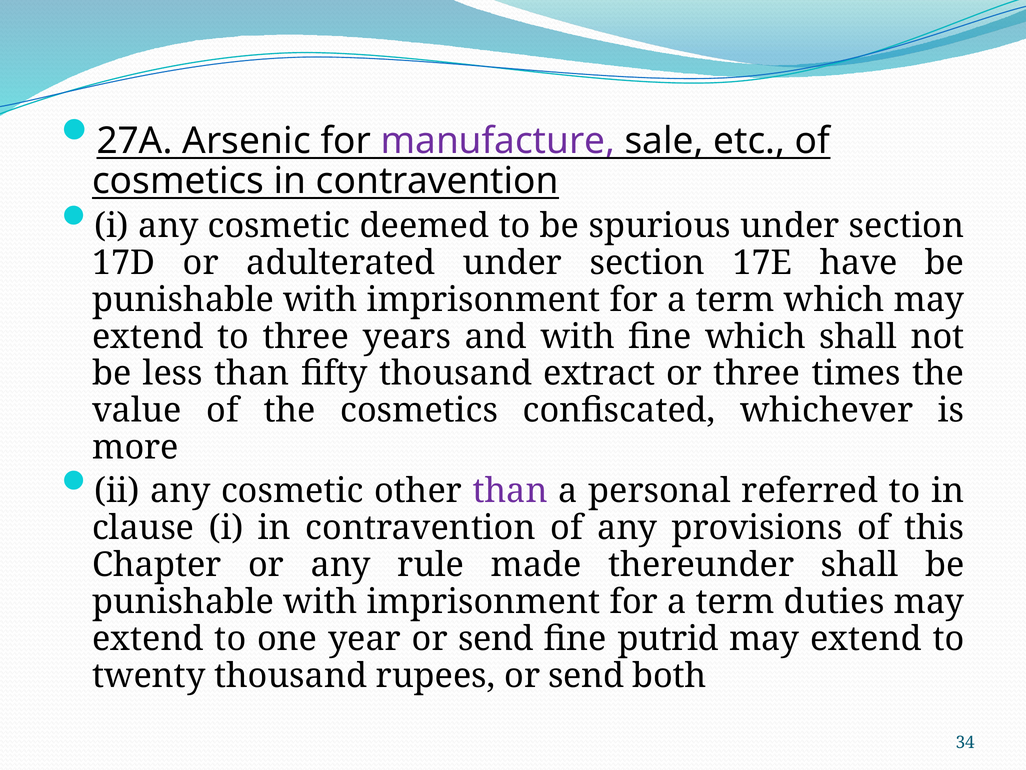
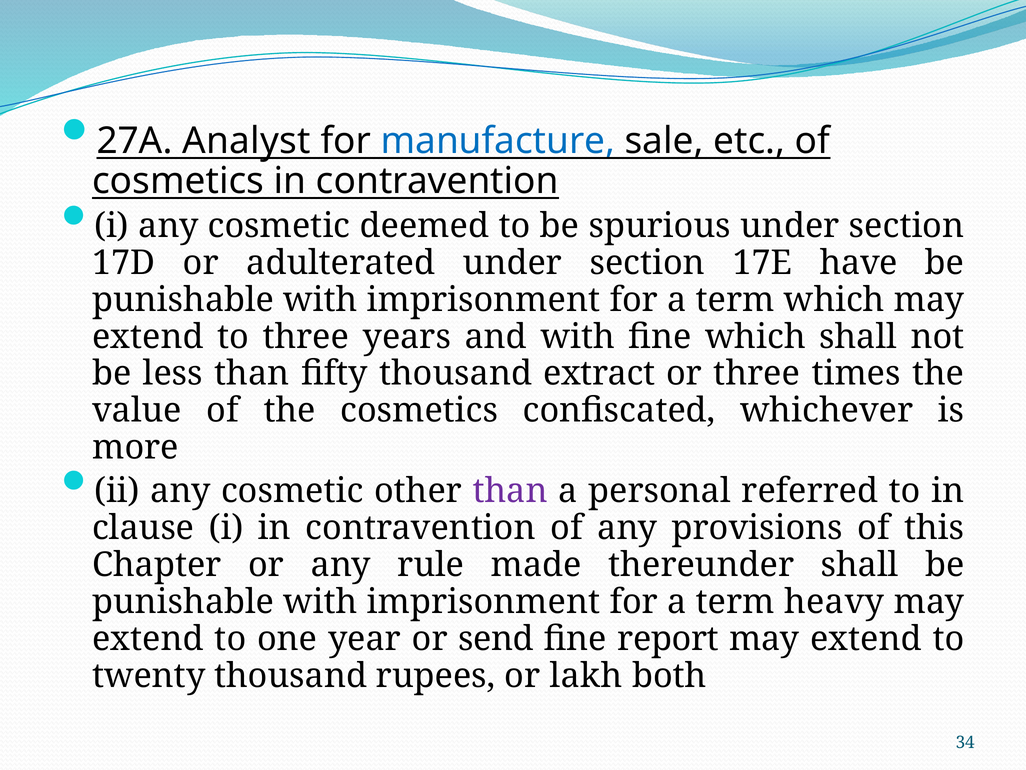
Arsenic: Arsenic -> Analyst (246, 141)
manufacture colour: purple -> blue (498, 141)
duties: duties -> heavy (834, 602)
putrid: putrid -> report (668, 638)
rupees or send: send -> lakh (586, 675)
